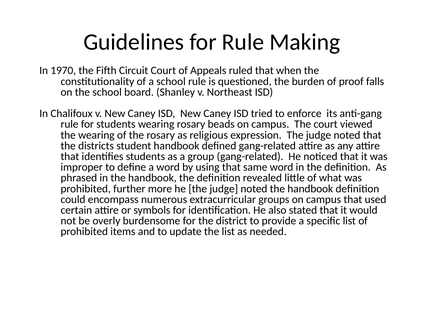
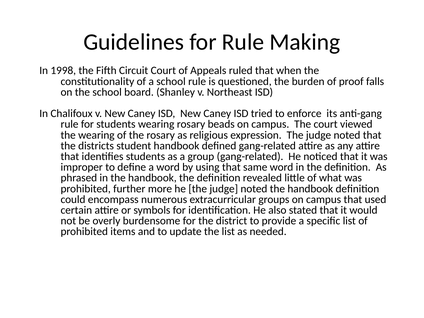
1970: 1970 -> 1998 (63, 71)
